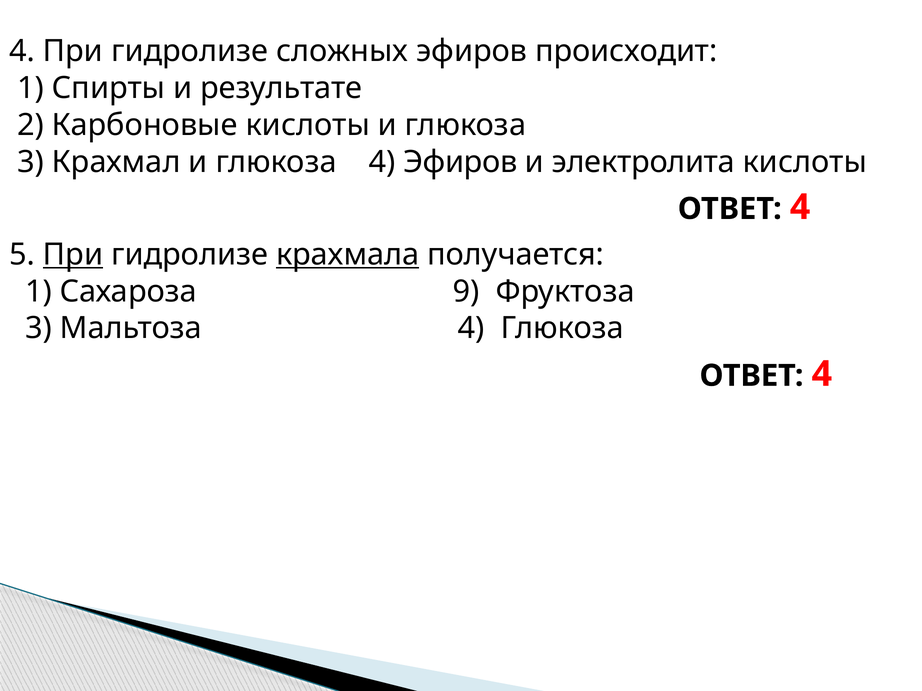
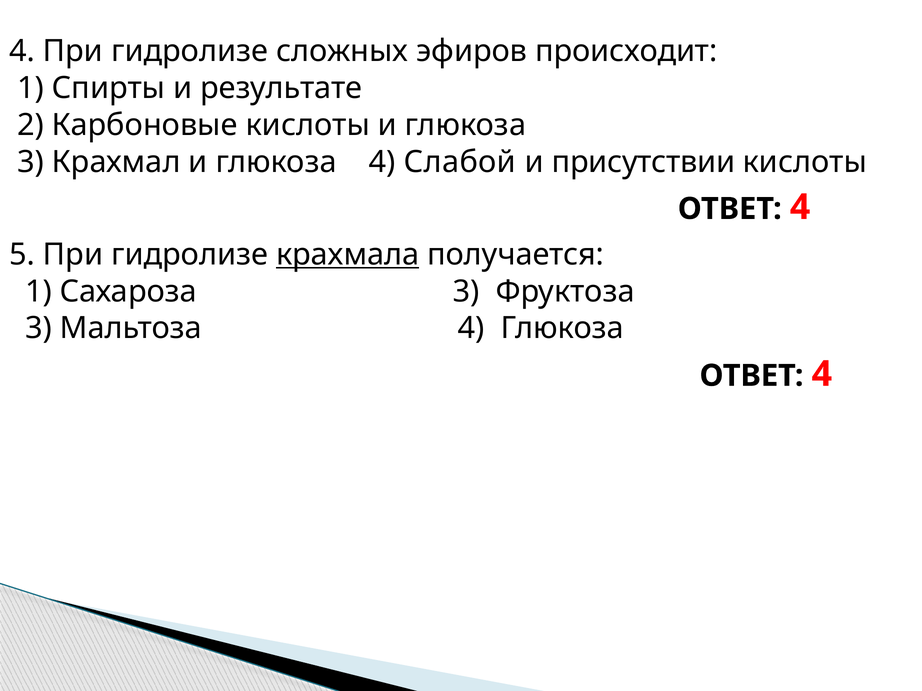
4 Эфиров: Эфиров -> Слабой (460, 162)
электролита: электролита -> присутствии (643, 162)
При underline: present -> none (73, 255)
Сахароза 9: 9 -> 3 (466, 292)
